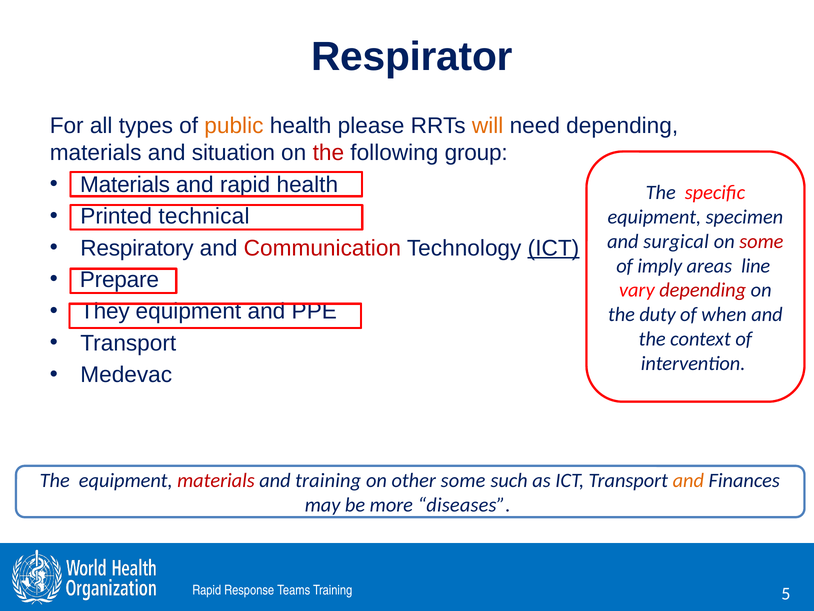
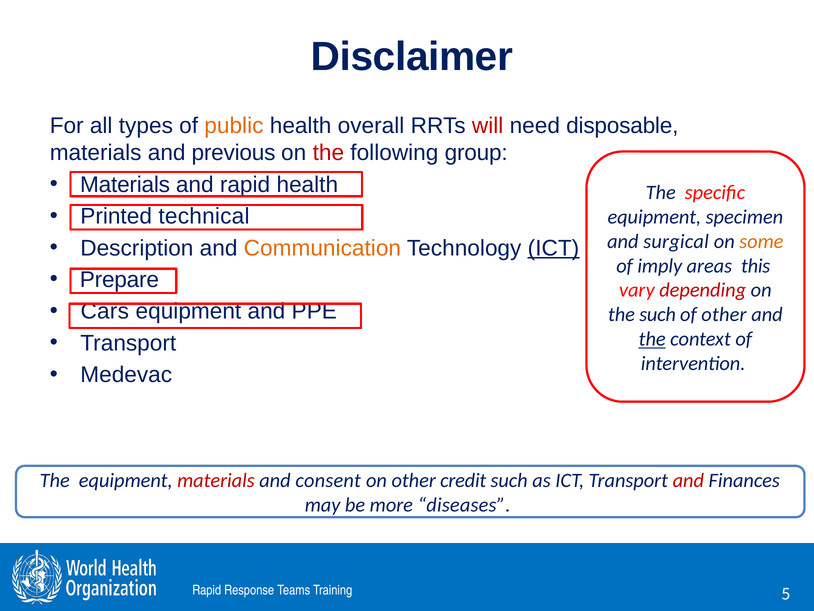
Respirator: Respirator -> Disclaimer (412, 57)
please: please -> overall (371, 126)
will colour: orange -> red (488, 126)
need depending: depending -> disposable (622, 126)
situation: situation -> previous (233, 153)
some colour: red -> orange (761, 241)
Respiratory: Respiratory -> Description (137, 248)
Communication colour: red -> orange (322, 248)
line: line -> this (756, 266)
They: They -> Cars (105, 311)
the duty: duty -> such (658, 314)
of when: when -> other (724, 314)
the underline: none -> present (652, 339)
and training: training -> consent (328, 480)
other some: some -> credit (463, 480)
and colour: orange -> red (688, 480)
